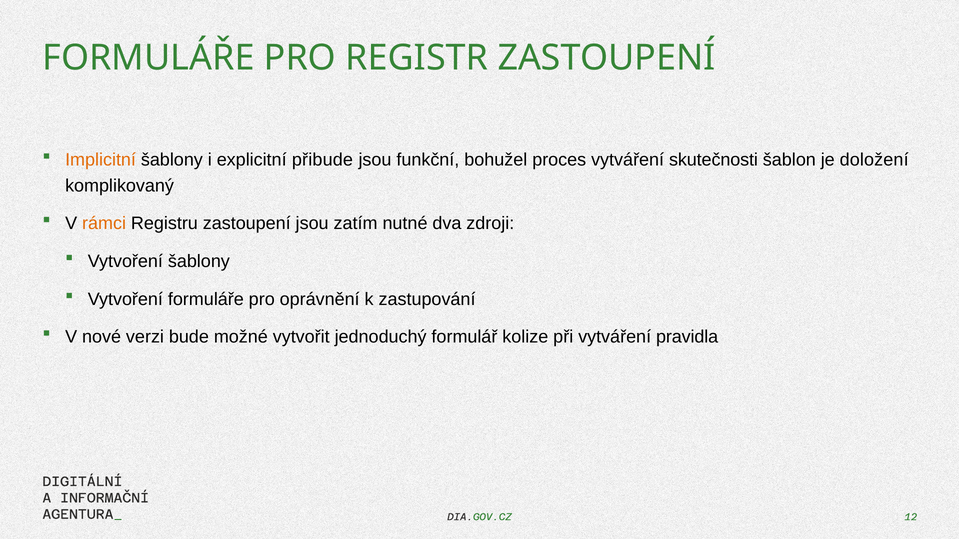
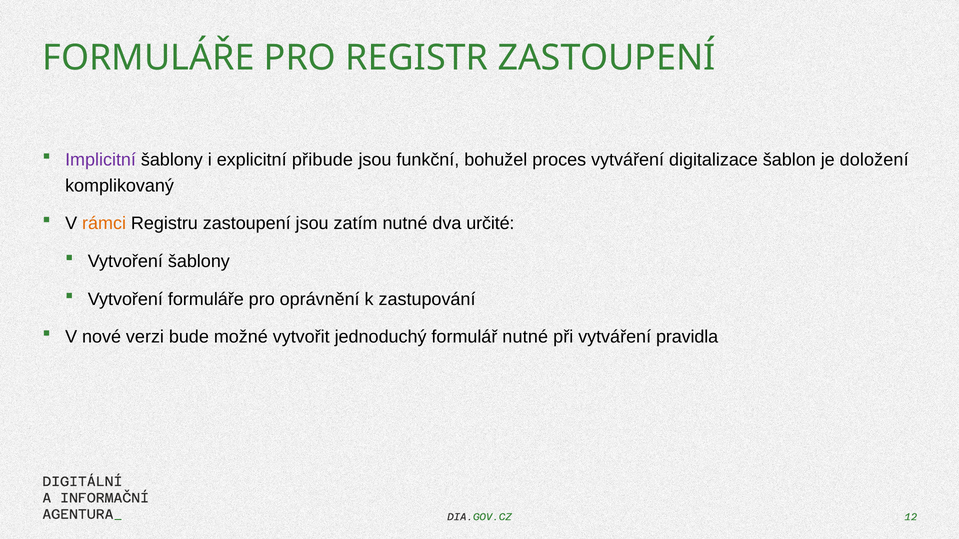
Implicitní colour: orange -> purple (101, 160)
skutečnosti: skutečnosti -> digitalizace (713, 160)
zdroji: zdroji -> určité (490, 224)
formulář kolize: kolize -> nutné (525, 337)
